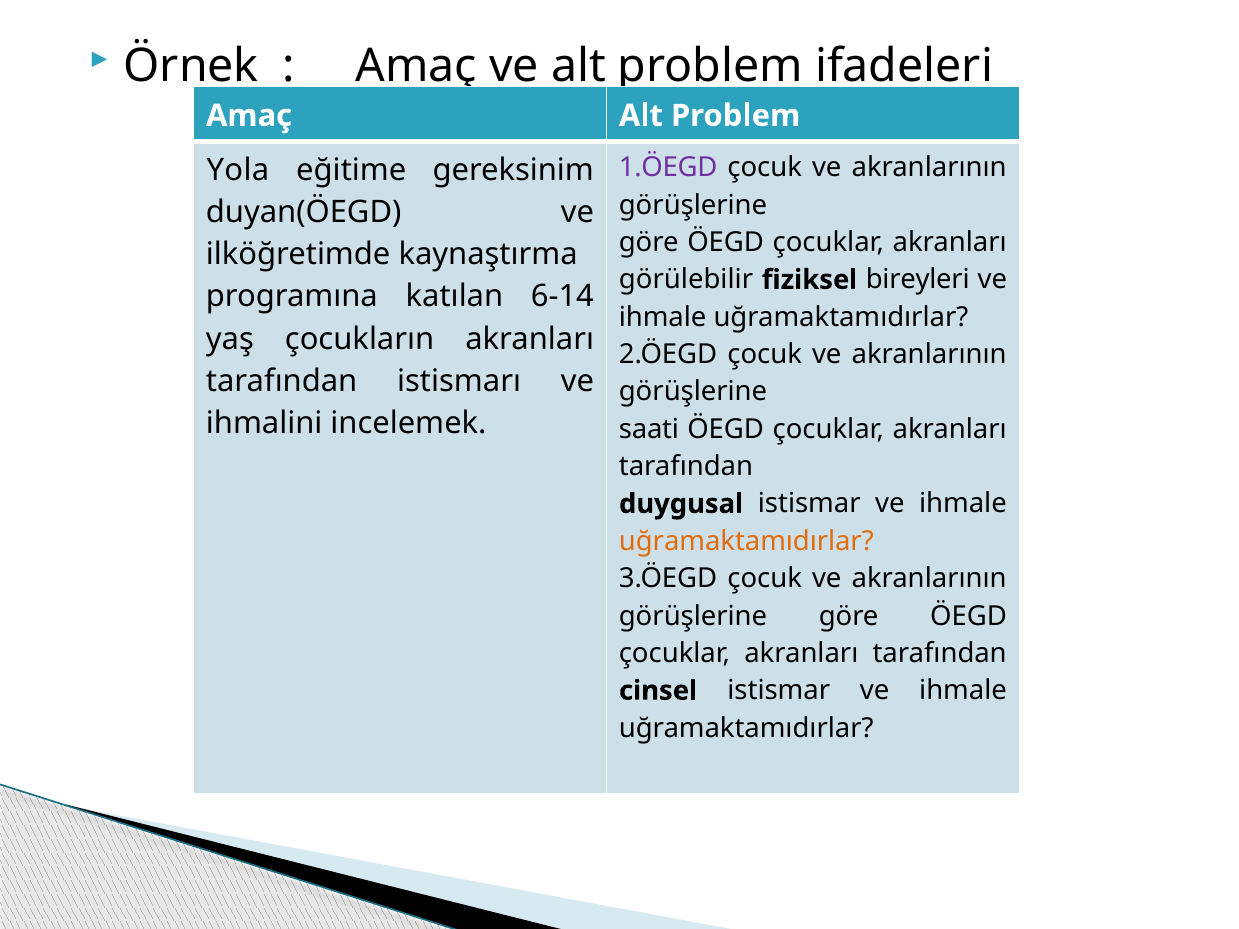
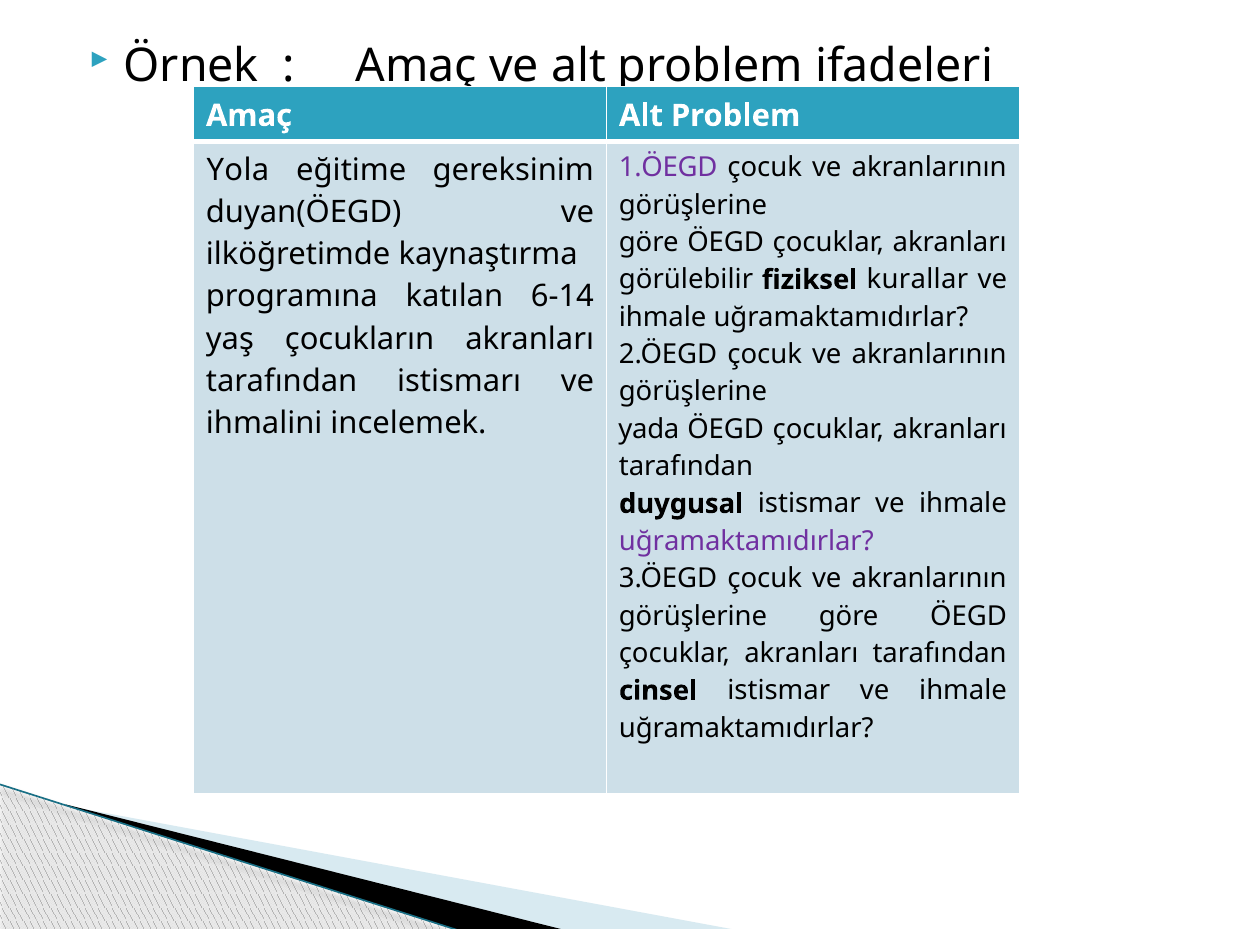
bireyleri: bireyleri -> kurallar (917, 280)
saati: saati -> yada (649, 429)
uğramaktamıdırlar colour: orange -> purple (746, 541)
